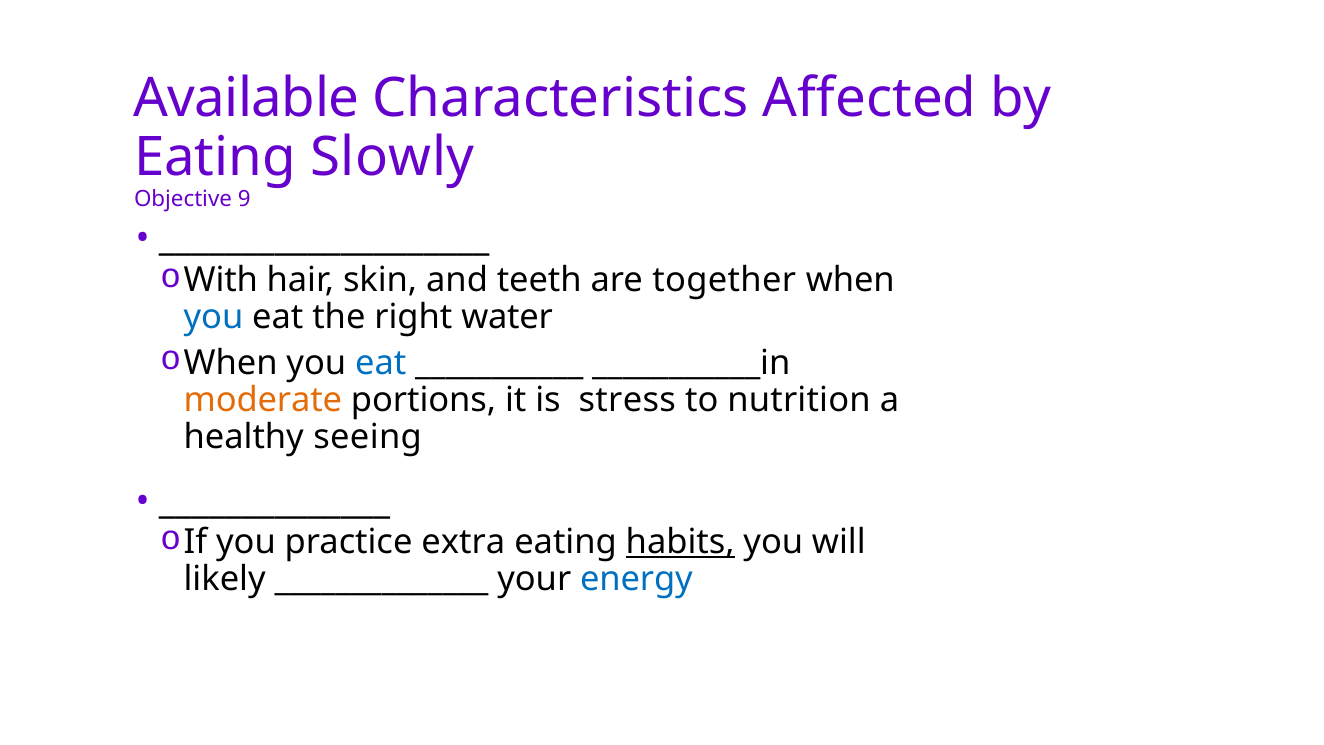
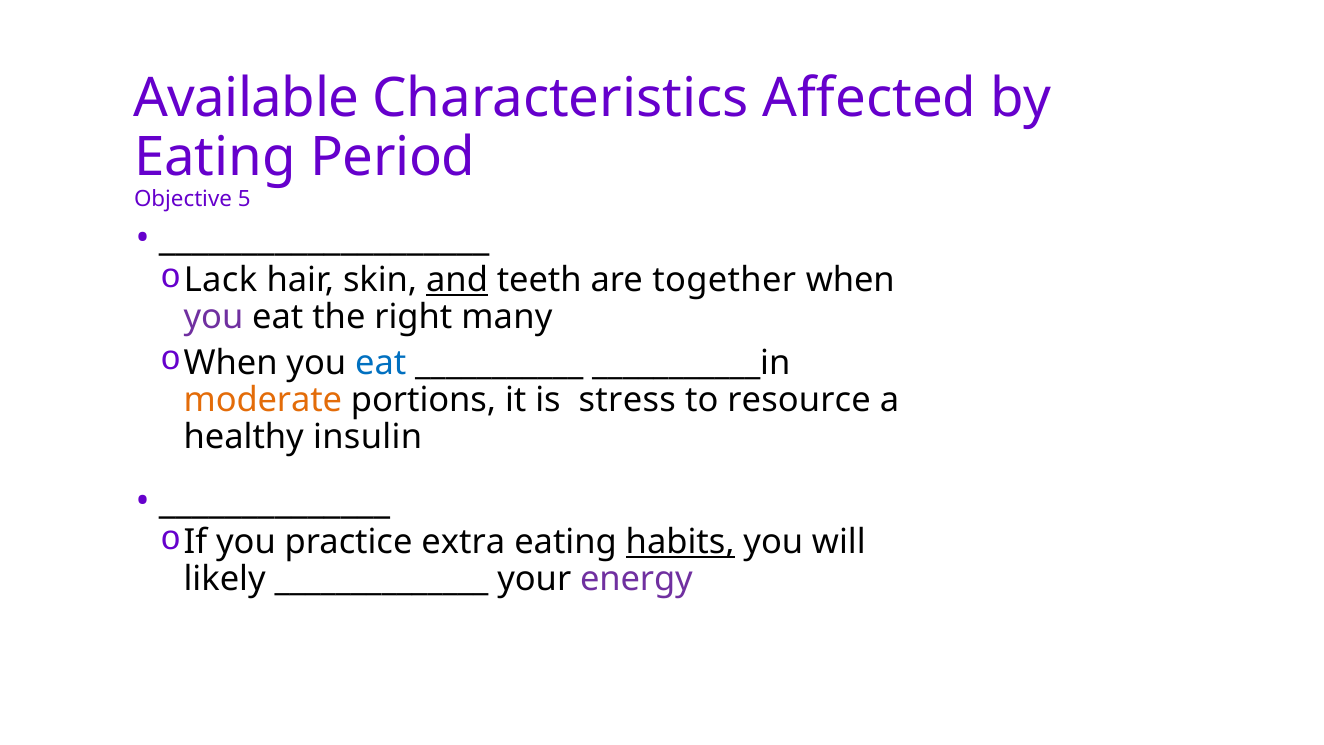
Slowly: Slowly -> Period (393, 157)
9: 9 -> 5 (244, 199)
With: With -> Lack (221, 280)
and underline: none -> present (457, 280)
you colour: blue -> purple (214, 317)
water: water -> many (507, 317)
nutrition: nutrition -> resource (799, 400)
seeing: seeing -> insulin (368, 437)
energy colour: blue -> purple (636, 579)
